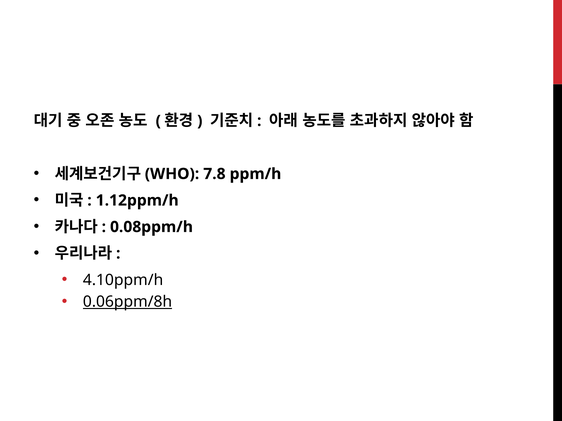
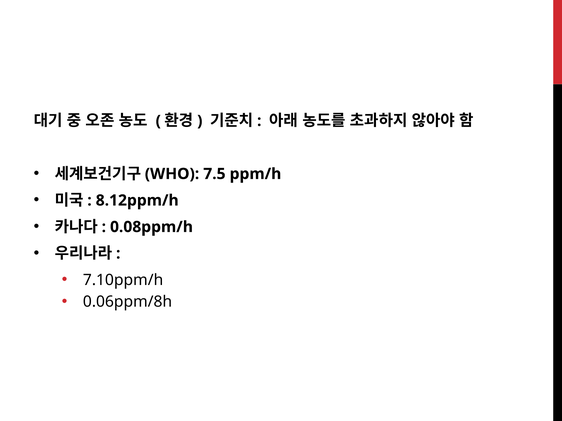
7.8: 7.8 -> 7.5 (214, 174)
1.12ppm/h: 1.12ppm/h -> 8.12ppm/h (137, 201)
4.10ppm/h: 4.10ppm/h -> 7.10ppm/h (123, 280)
0.06ppm/8h underline: present -> none (128, 302)
